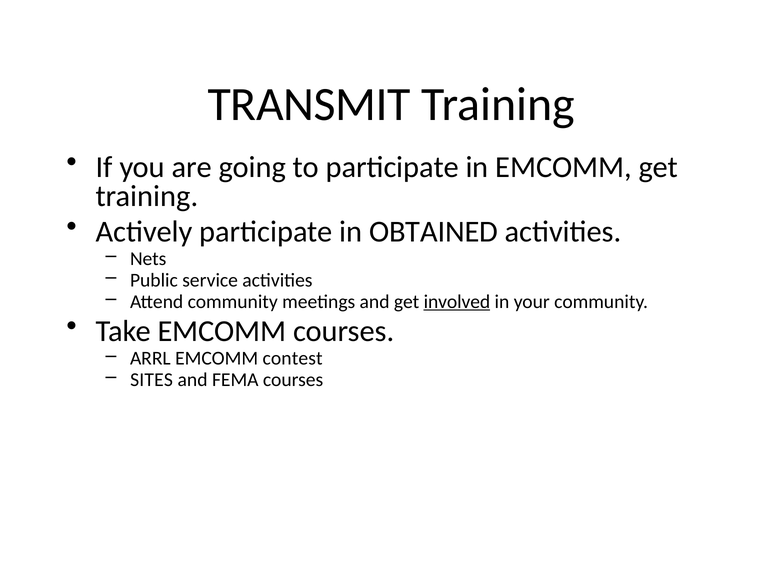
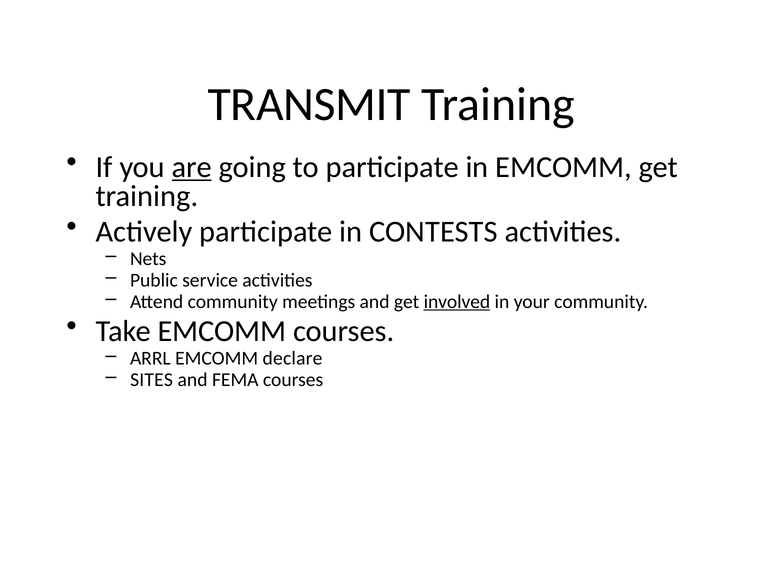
are underline: none -> present (192, 167)
OBTAINED: OBTAINED -> CONTESTS (433, 232)
contest: contest -> declare (293, 359)
